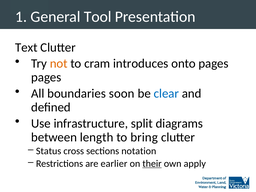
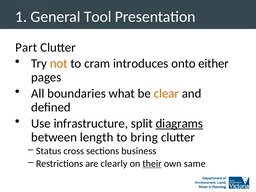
Text: Text -> Part (26, 47)
onto pages: pages -> either (214, 64)
soon: soon -> what (122, 93)
clear colour: blue -> orange (166, 93)
diagrams underline: none -> present (179, 123)
notation: notation -> business (139, 151)
earlier: earlier -> clearly (114, 164)
apply: apply -> same (195, 164)
